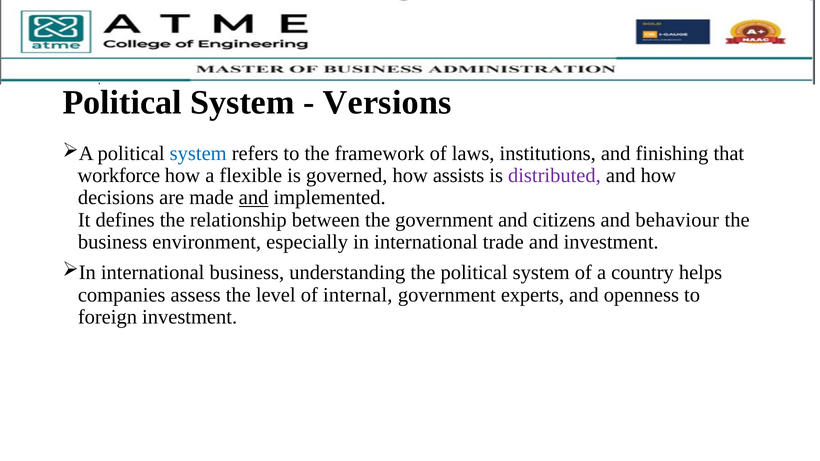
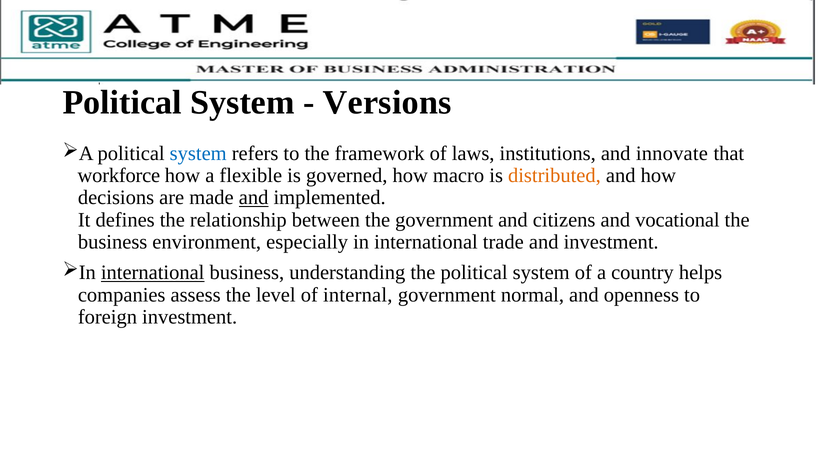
finishing: finishing -> innovate (672, 154)
assists: assists -> macro (459, 176)
distributed colour: purple -> orange (554, 176)
behaviour: behaviour -> vocational (677, 220)
international underline: none -> present (153, 273)
experts: experts -> normal (532, 295)
